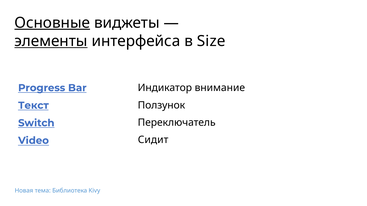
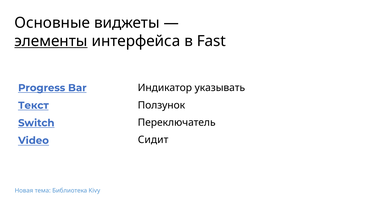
Основные underline: present -> none (52, 23)
Size: Size -> Fast (211, 41)
внимание: внимание -> указывать (220, 88)
